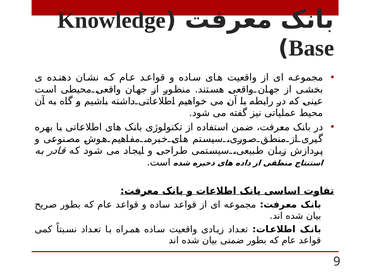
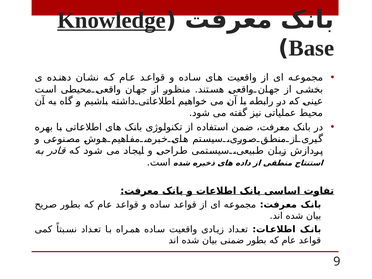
Knowledge underline: none -> present (112, 20)
